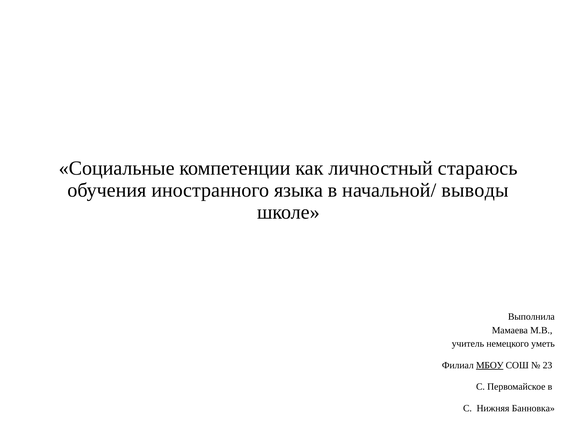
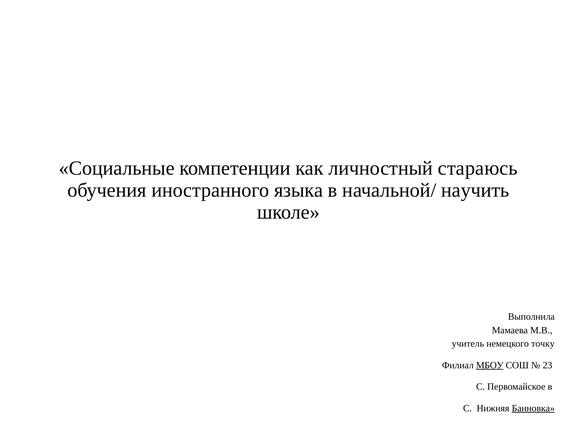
выводы: выводы -> научить (475, 190)
уметь: уметь -> точку (543, 344)
Банновка underline: none -> present (533, 408)
